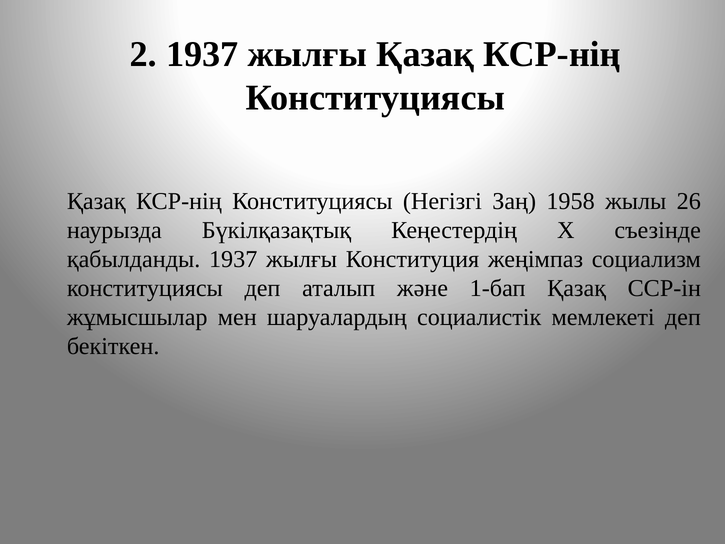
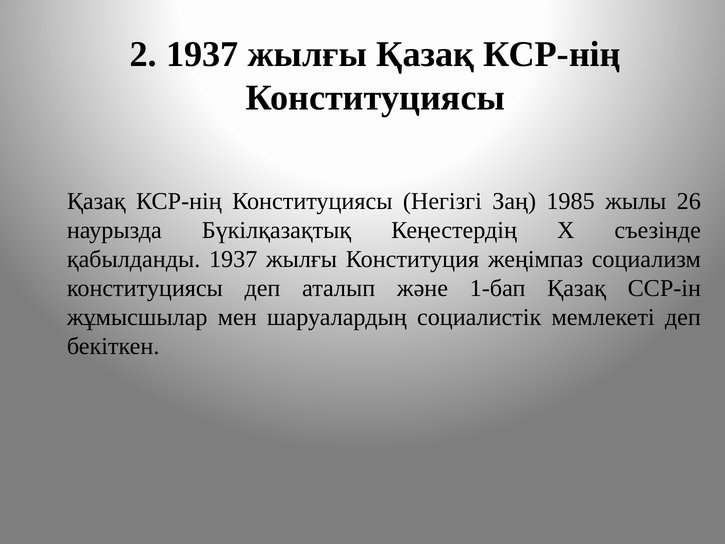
1958: 1958 -> 1985 (571, 201)
